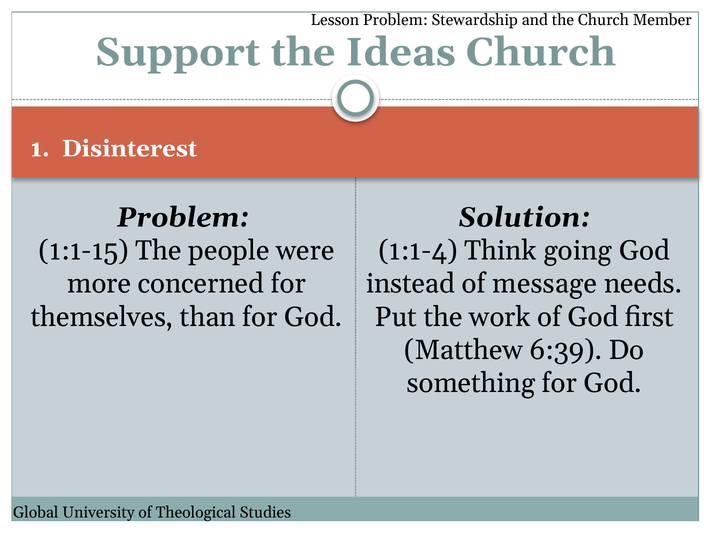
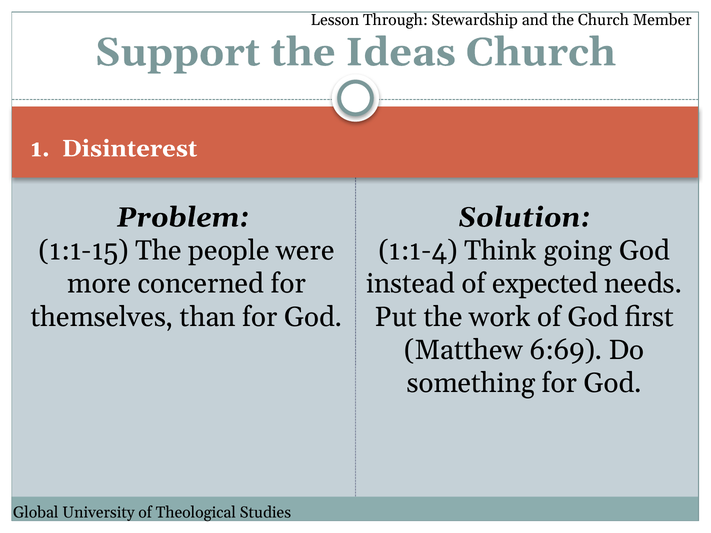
Lesson Problem: Problem -> Through (395, 20)
message: message -> expected (545, 284)
6:39: 6:39 -> 6:69 (566, 350)
